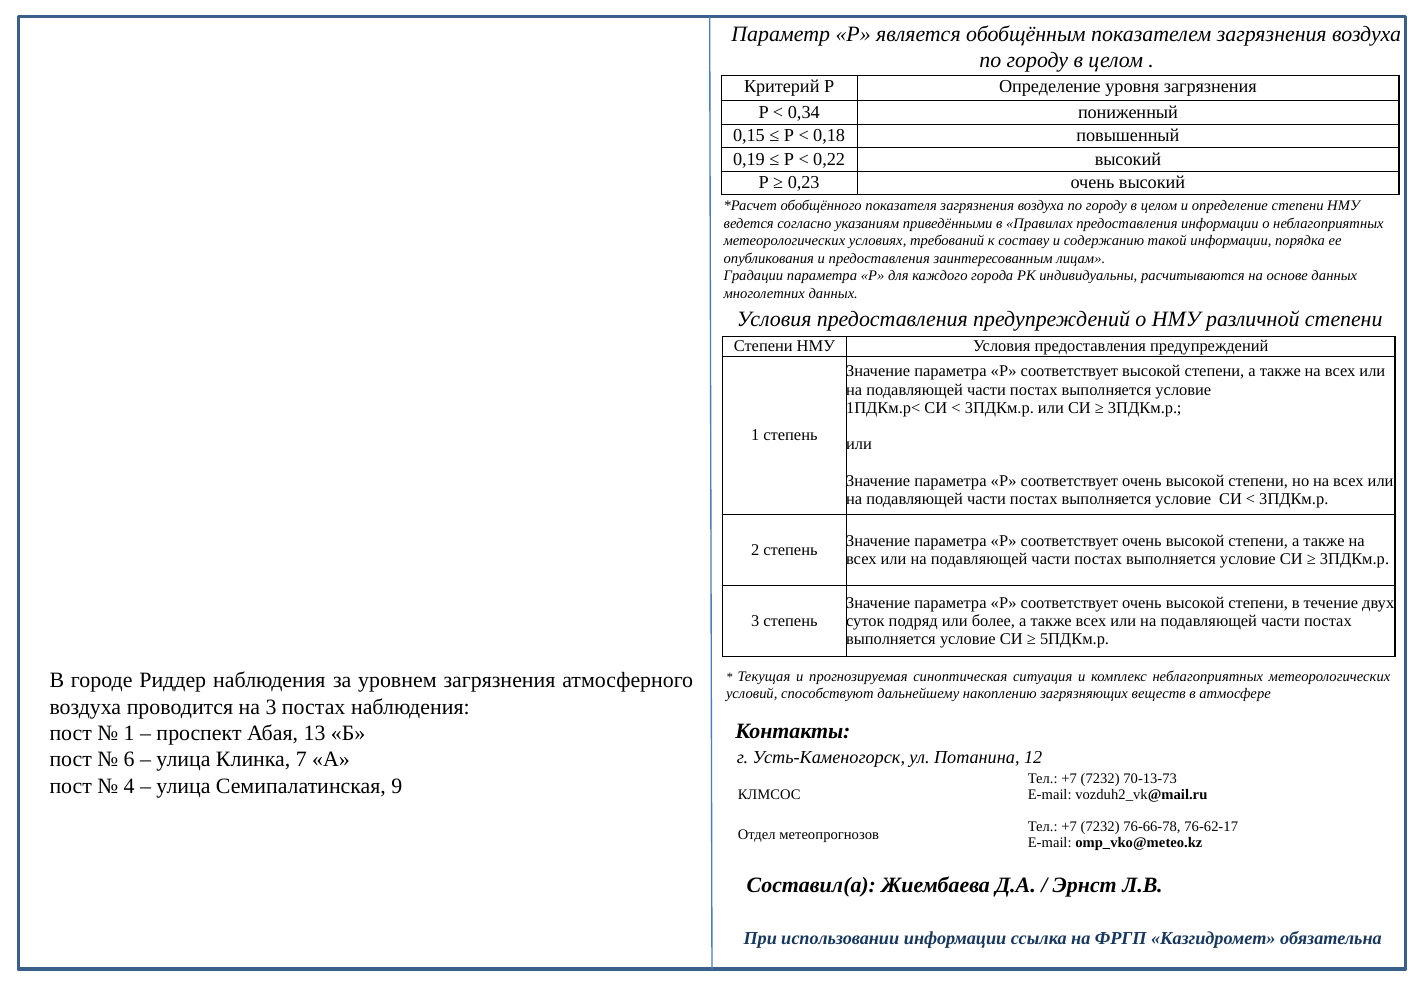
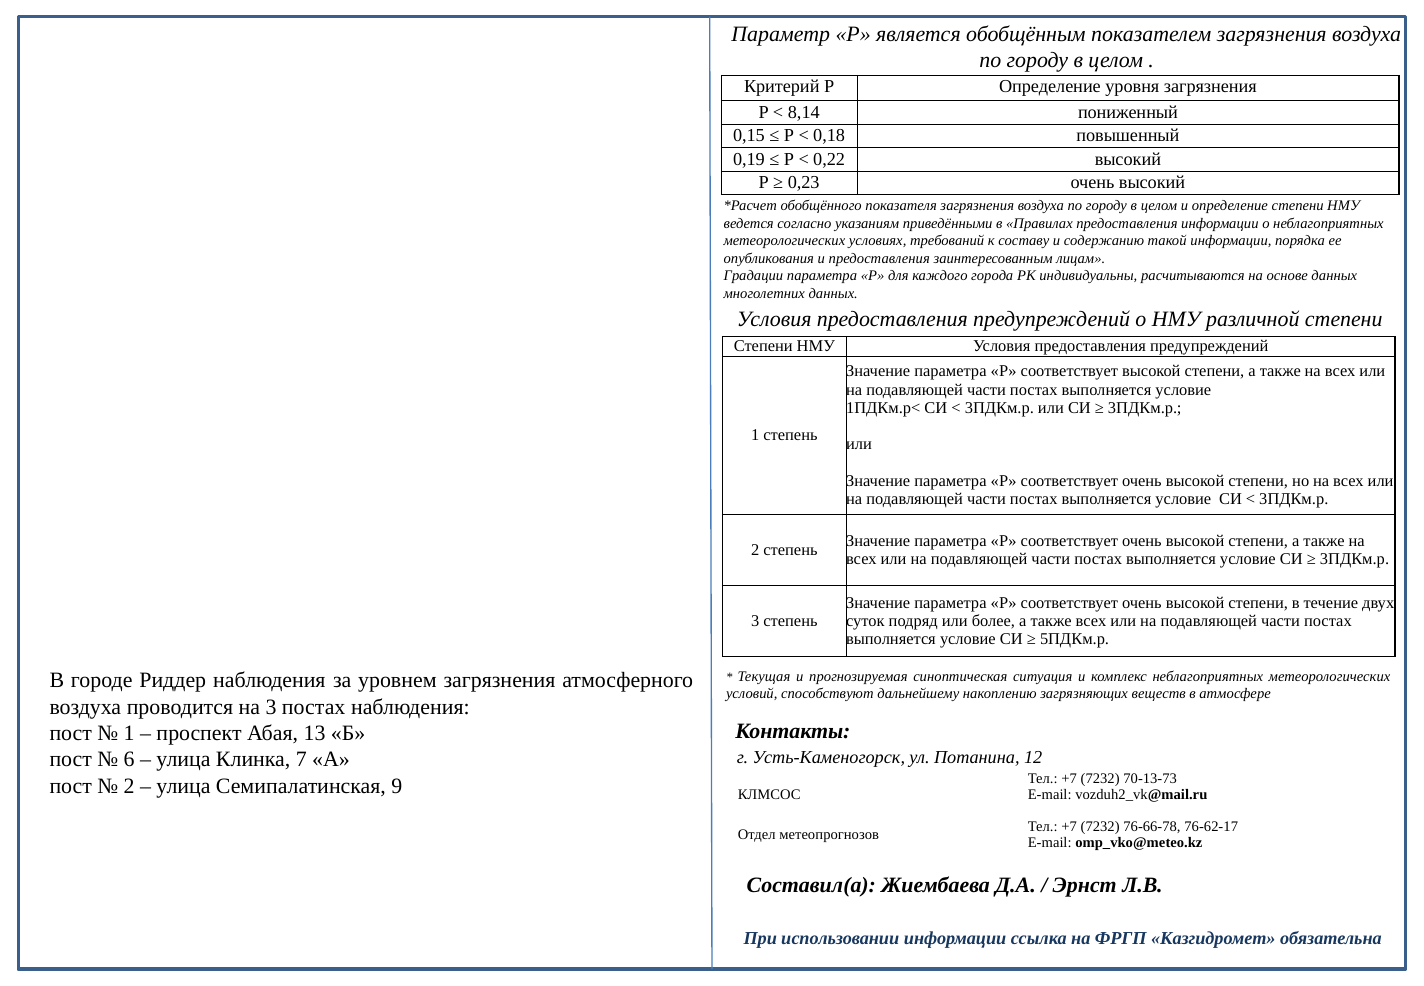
0,34: 0,34 -> 8,14 (804, 112)
4: 4 -> 2 (129, 786)
